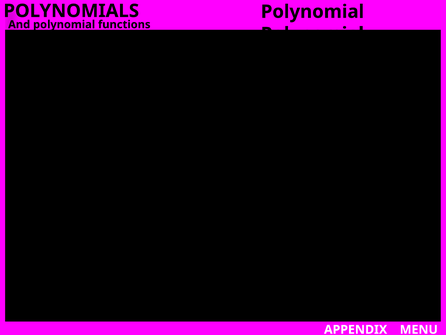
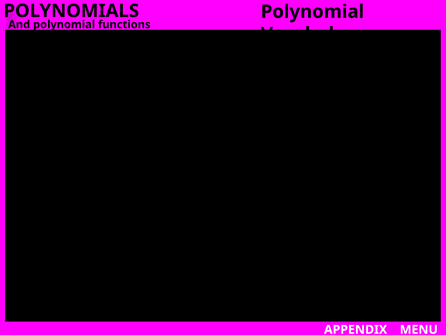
Polynomial: Polynomial -> Vocabulary (312, 34)
